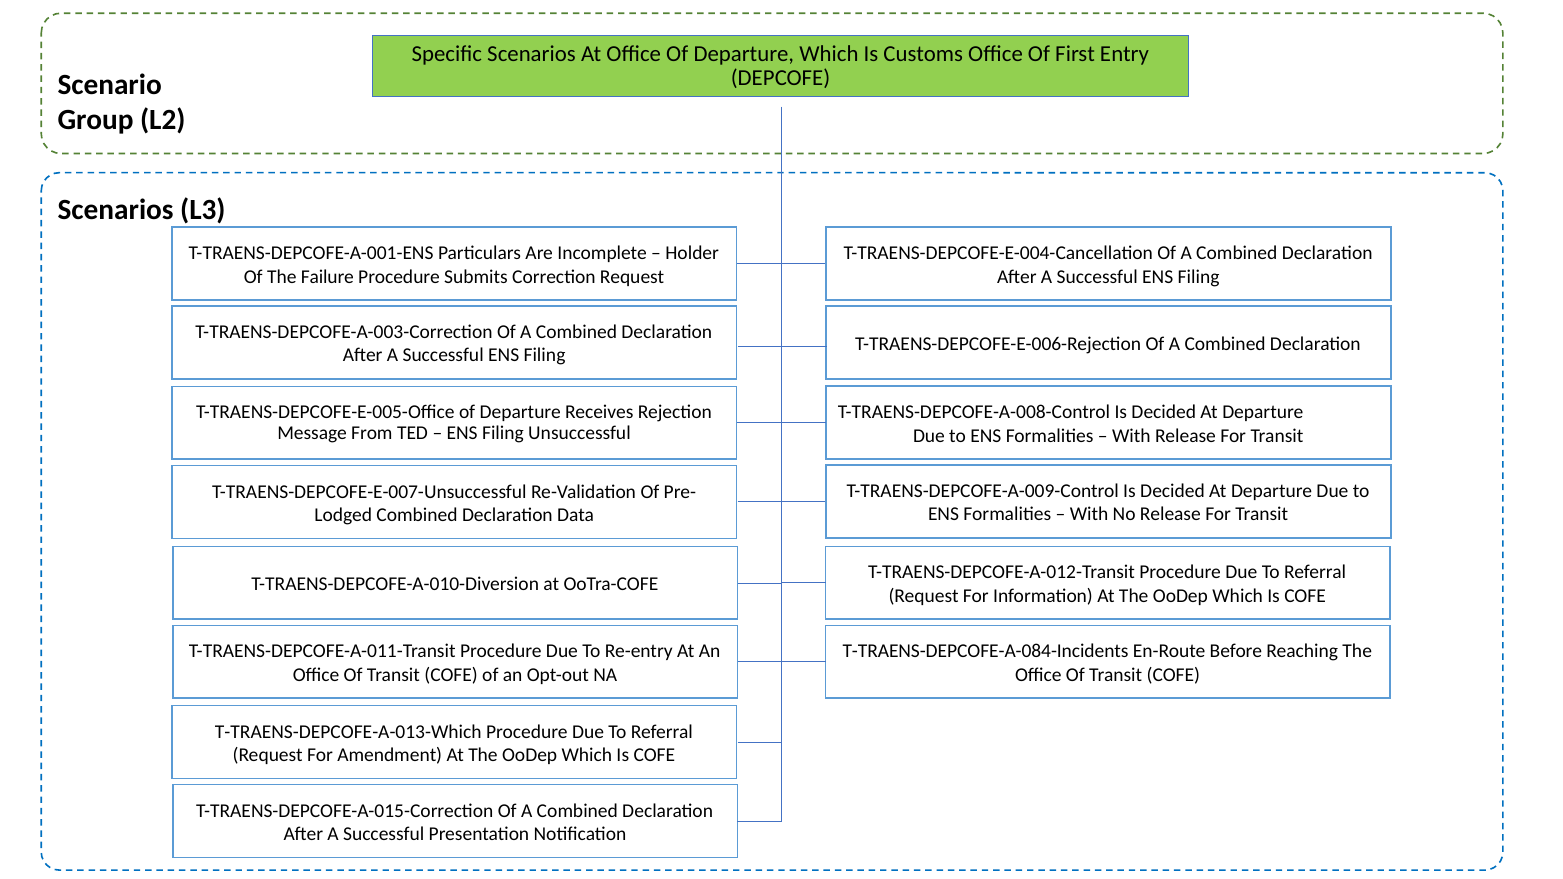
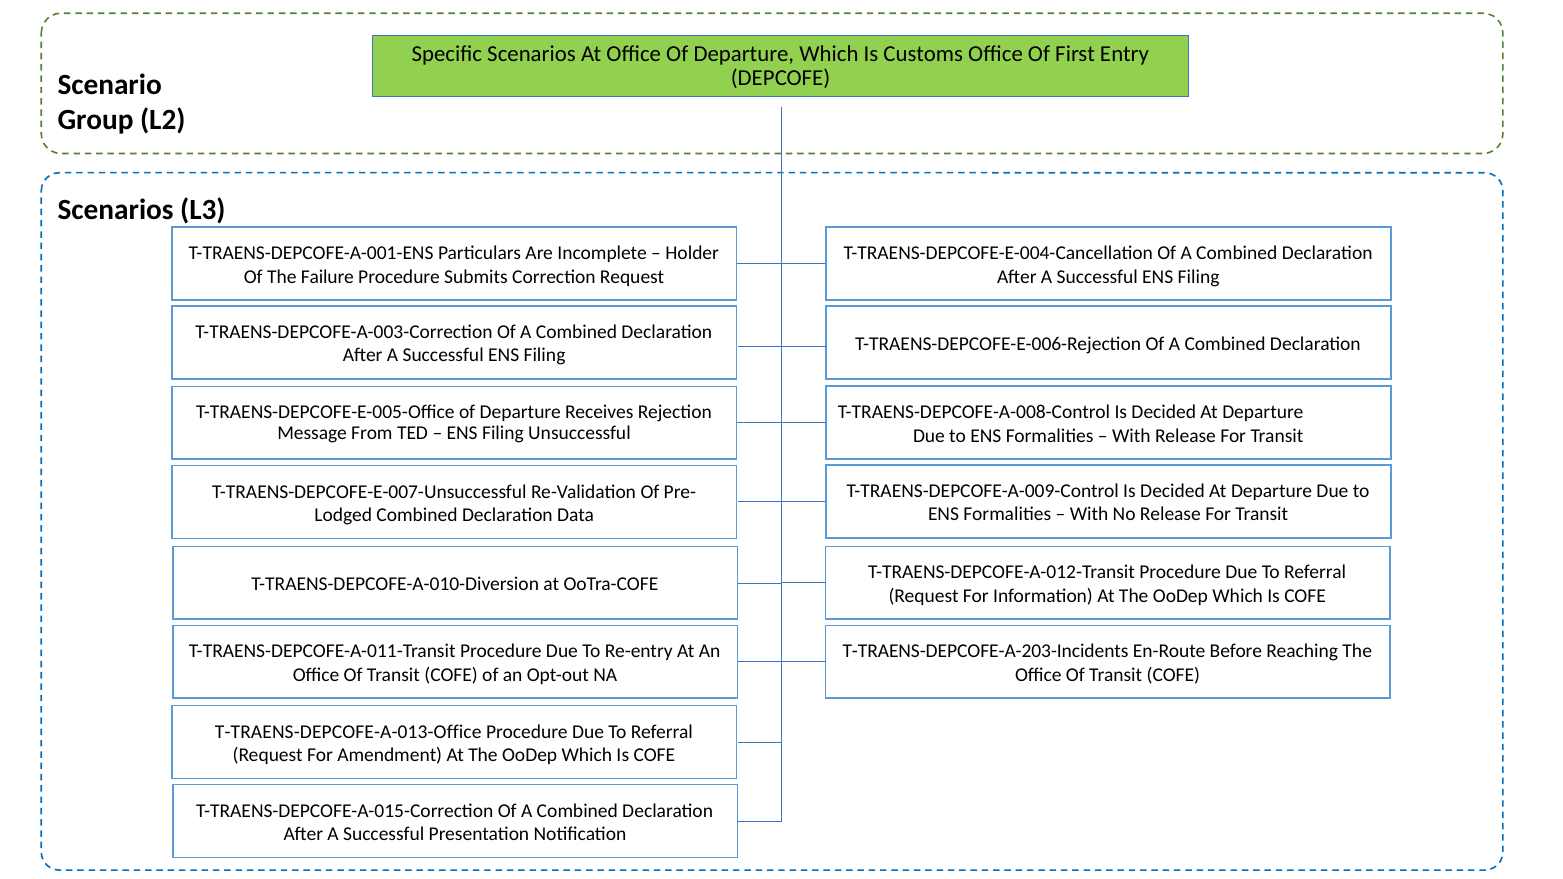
T-TRAENS-DEPCOFE-A-084-Incidents: T-TRAENS-DEPCOFE-A-084-Incidents -> T-TRAENS-DEPCOFE-A-203-Incidents (986, 652)
T-TRAENS-DEPCOFE-A-013-Which: T-TRAENS-DEPCOFE-A-013-Which -> T-TRAENS-DEPCOFE-A-013-Office (348, 732)
